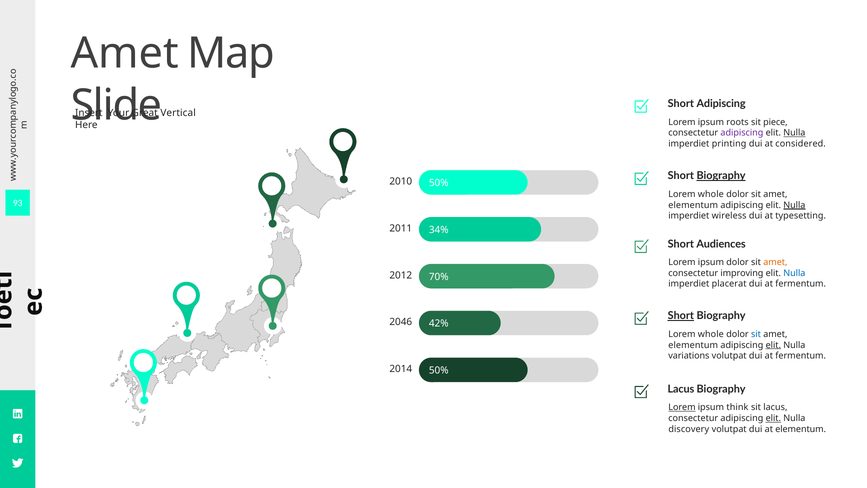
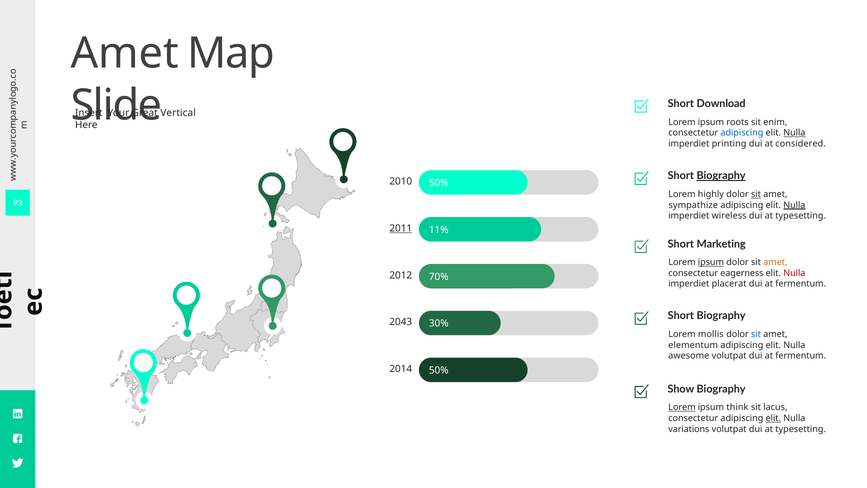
Short Adipiscing: Adipiscing -> Download (721, 104)
piece: piece -> enim (775, 122)
adipiscing colour: purple -> blue (742, 133)
whole: whole -> highly (711, 194)
sit underline: none -> present (756, 194)
elementum: elementum -> sympathize (693, 205)
2011 underline: none -> present (401, 228)
34%: 34% -> 11% (439, 230)
Audiences: Audiences -> Marketing (721, 244)
ipsum underline: none -> present (711, 262)
improving: improving -> eagerness (742, 273)
Nulla colour: blue -> red (794, 273)
Short underline: present -> none (681, 316)
2046: 2046 -> 2043 (401, 322)
42%: 42% -> 30% (439, 323)
whole: whole -> mollis (711, 334)
elit underline: present -> none (773, 345)
variations: variations -> awesome (689, 356)
Lacus: Lacus -> Show (681, 389)
discovery: discovery -> variations (689, 429)
volutpat dui at elementum: elementum -> typesetting (801, 429)
